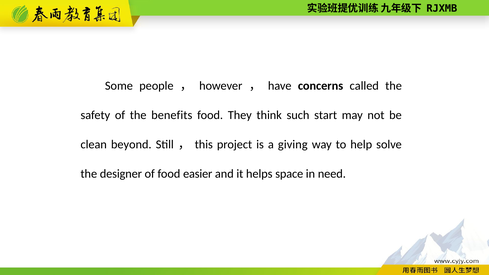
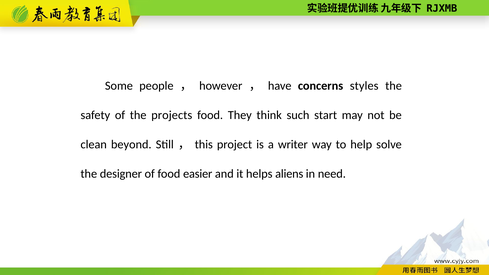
called: called -> styles (364, 86)
benefits: benefits -> projects (172, 115)
giving: giving -> writer (293, 144)
space: space -> aliens (289, 174)
